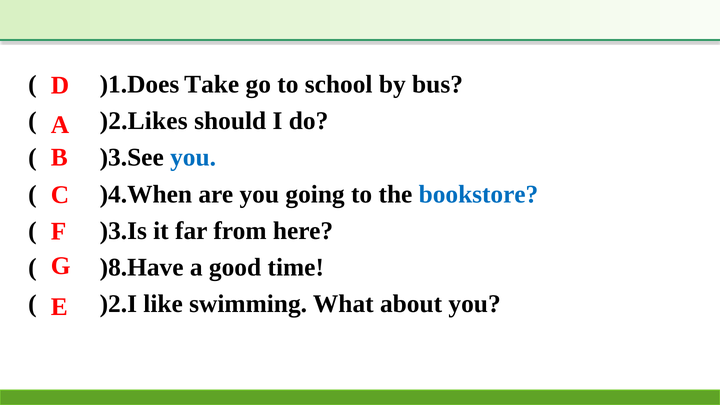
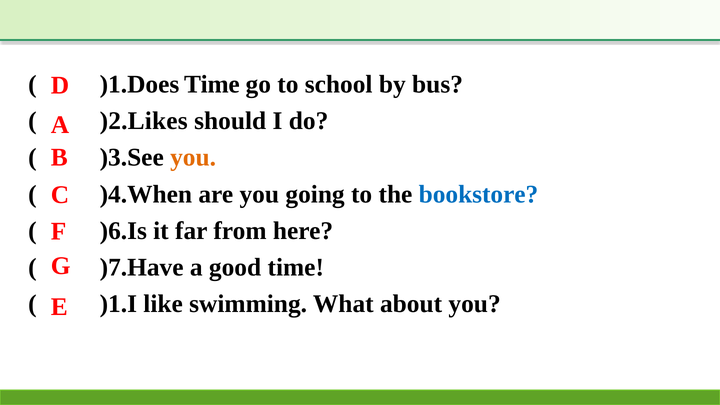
)1.Does Take: Take -> Time (212, 84)
you colour: blue -> orange (193, 158)
)3.Is: )3.Is -> )6.Is (123, 231)
)8.Have: )8.Have -> )7.Have (142, 267)
)2.I: )2.I -> )1.I (118, 304)
